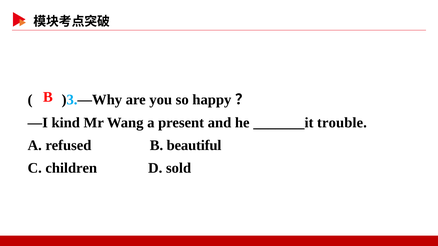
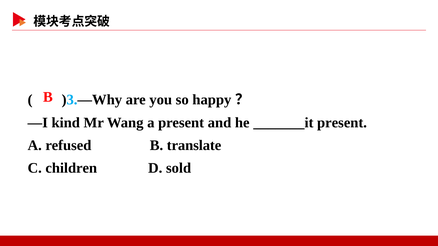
_______it trouble: trouble -> present (342, 123)
beautiful: beautiful -> translate (194, 146)
